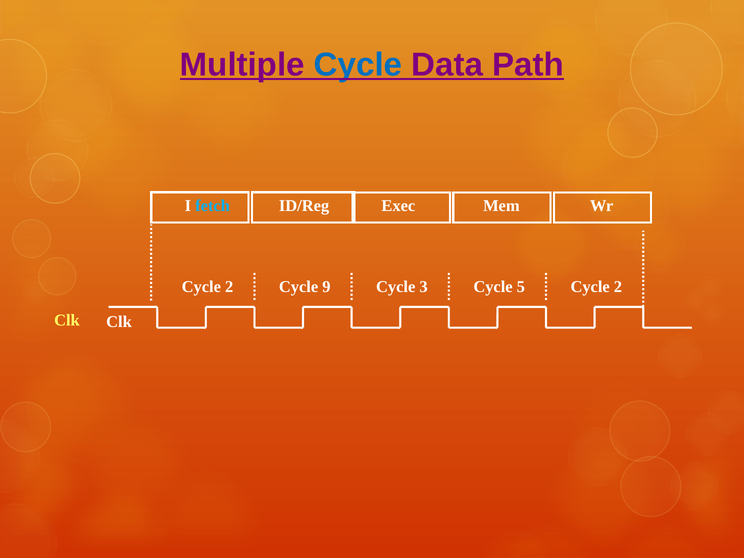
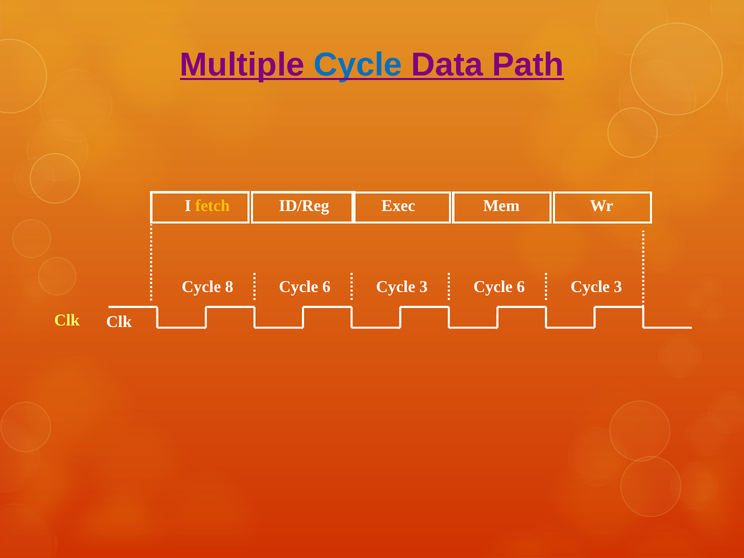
fetch colour: light blue -> yellow (213, 206)
2: 2 -> 8 (229, 287)
9: 9 -> 6 (326, 287)
3 Cycle 5: 5 -> 6 (521, 287)
2: 2 -> 3 (618, 287)
